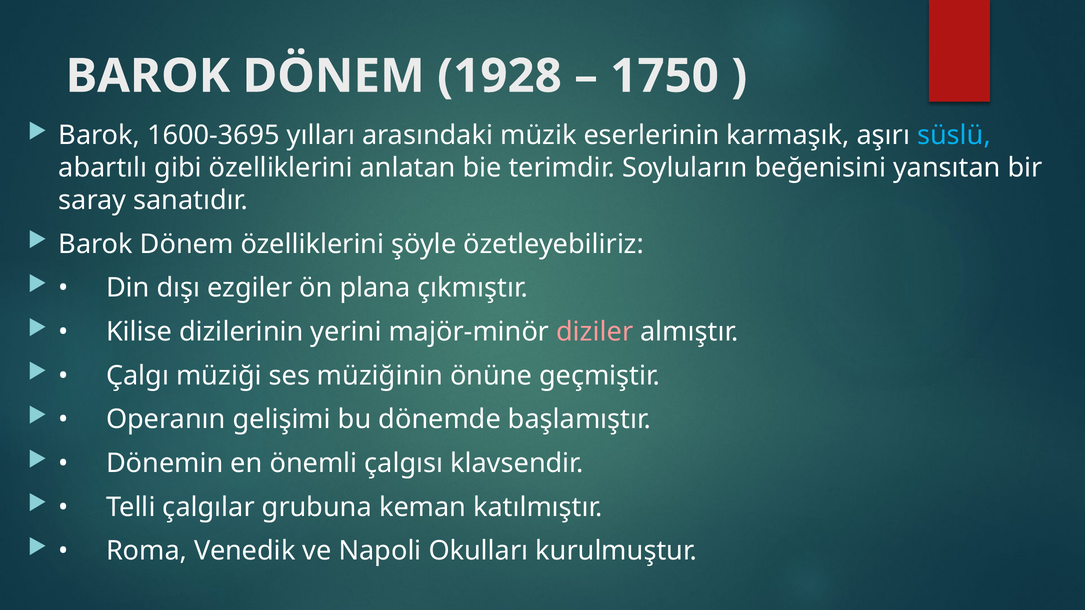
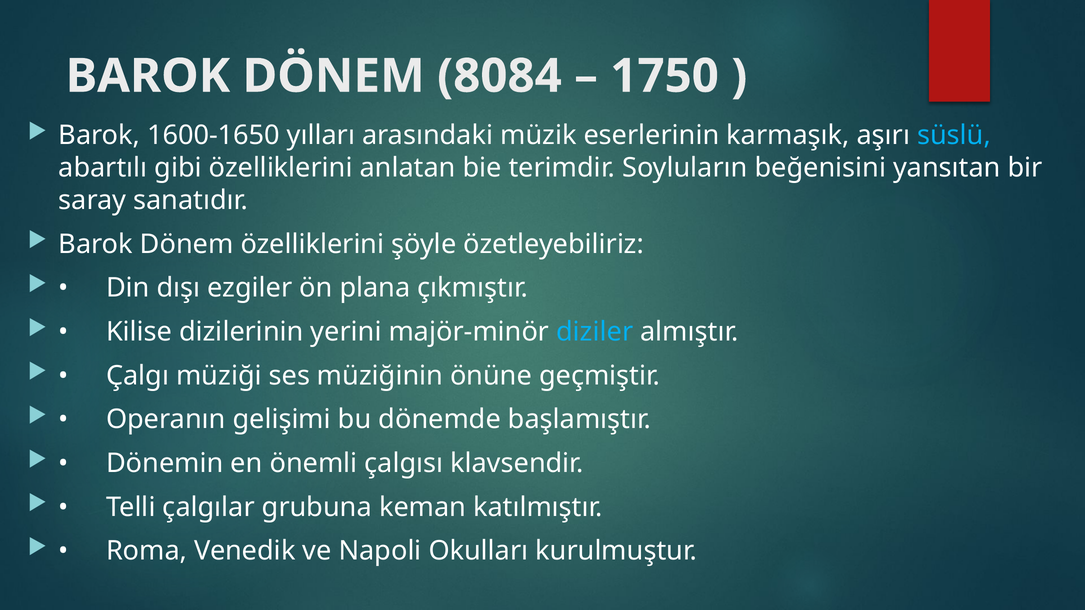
1928: 1928 -> 8084 (499, 76)
1600-3695: 1600-3695 -> 1600-1650 (213, 135)
diziler colour: pink -> light blue (595, 332)
